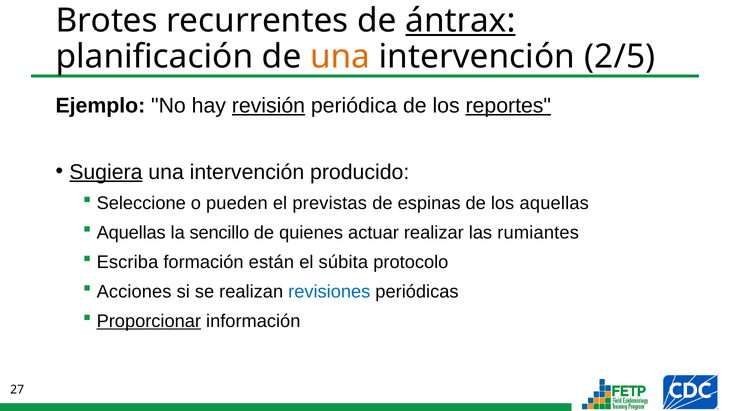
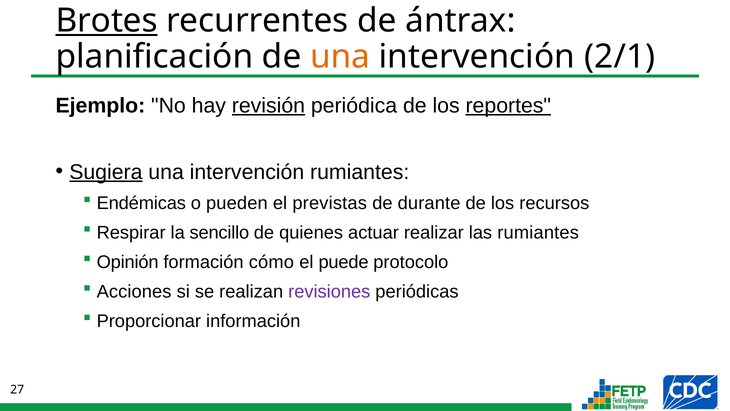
Brotes underline: none -> present (107, 21)
ántrax underline: present -> none (460, 21)
2/5: 2/5 -> 2/1 (620, 57)
intervención producido: producido -> rumiantes (360, 172)
Seleccione: Seleccione -> Endémicas (141, 203)
espinas: espinas -> durante (429, 203)
los aquellas: aquellas -> recursos (554, 203)
Aquellas: Aquellas -> Respirar (131, 232)
Escriba: Escriba -> Opinión (128, 262)
están: están -> cómo (271, 262)
súbita: súbita -> puede (344, 262)
revisiones colour: blue -> purple (329, 291)
Proporcionar underline: present -> none (149, 321)
